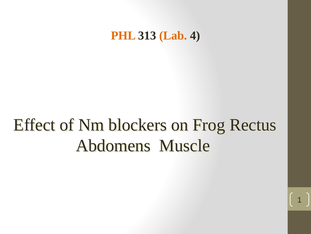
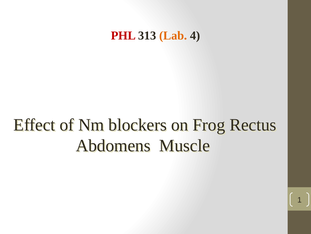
PHL colour: orange -> red (123, 36)
